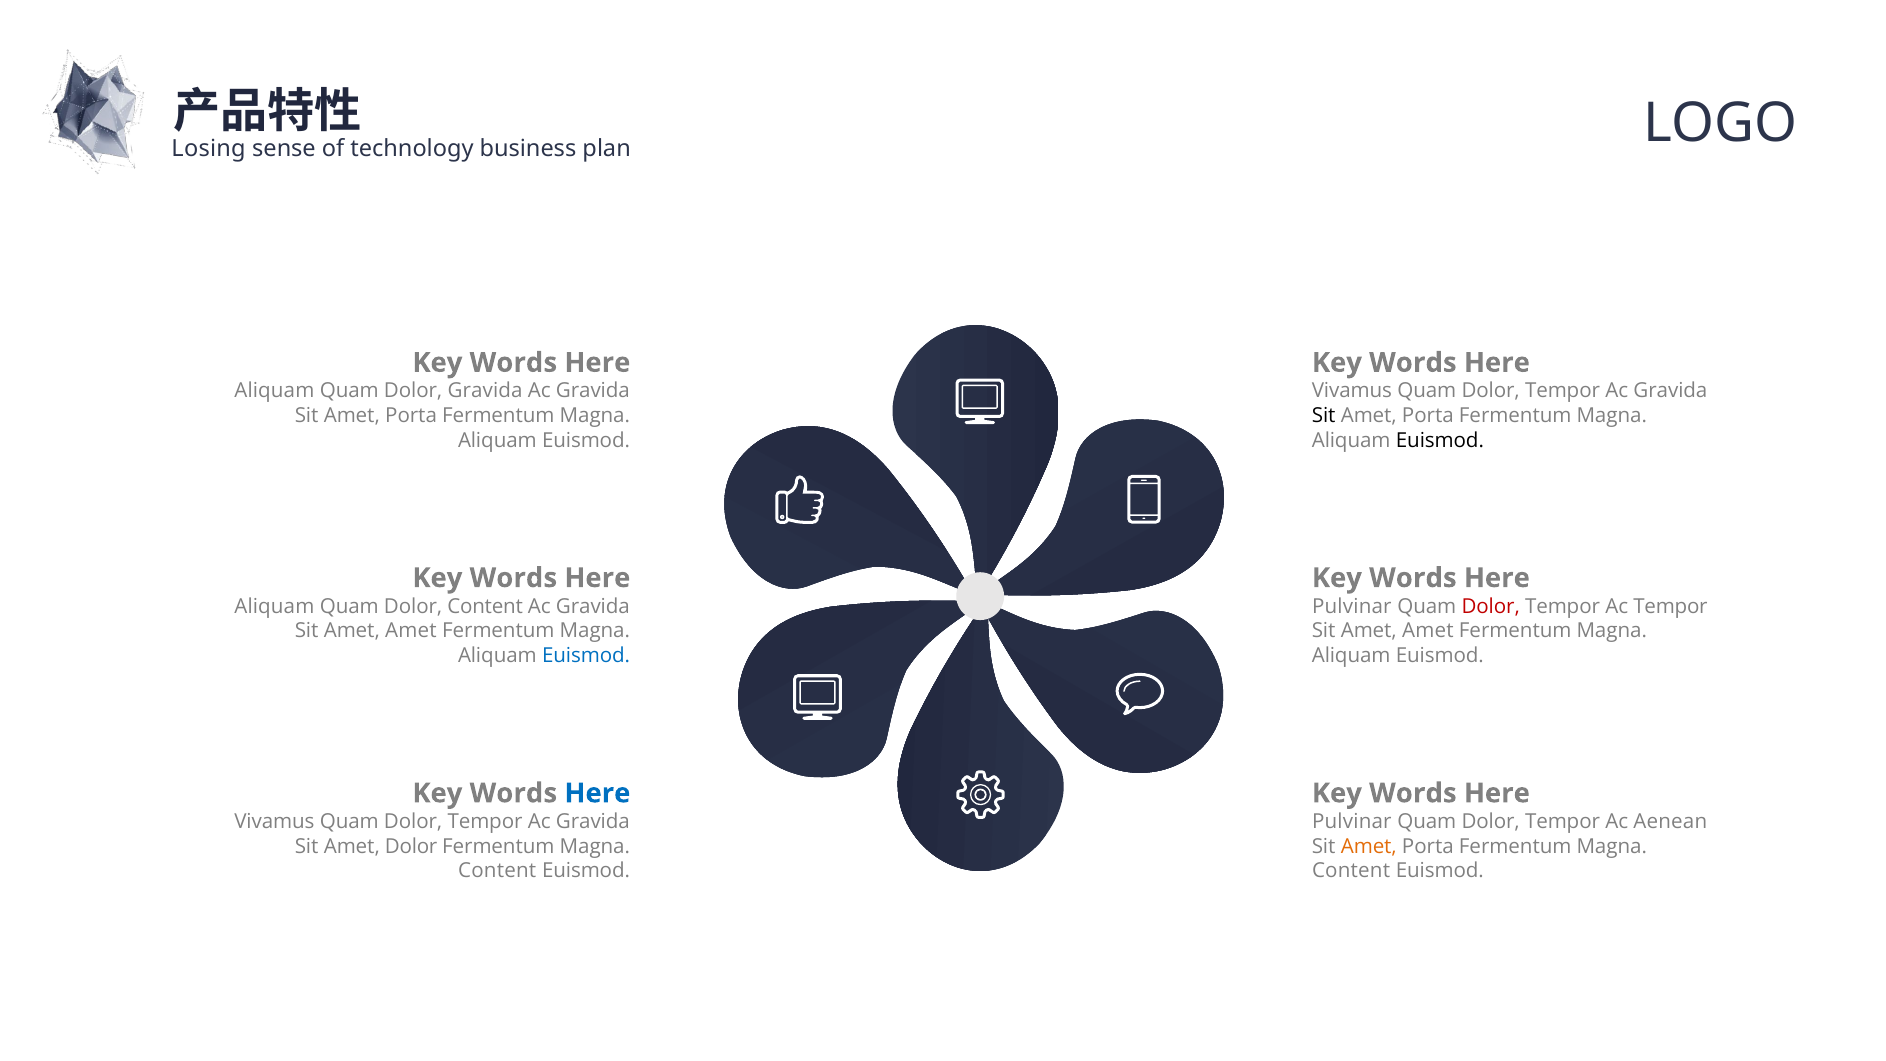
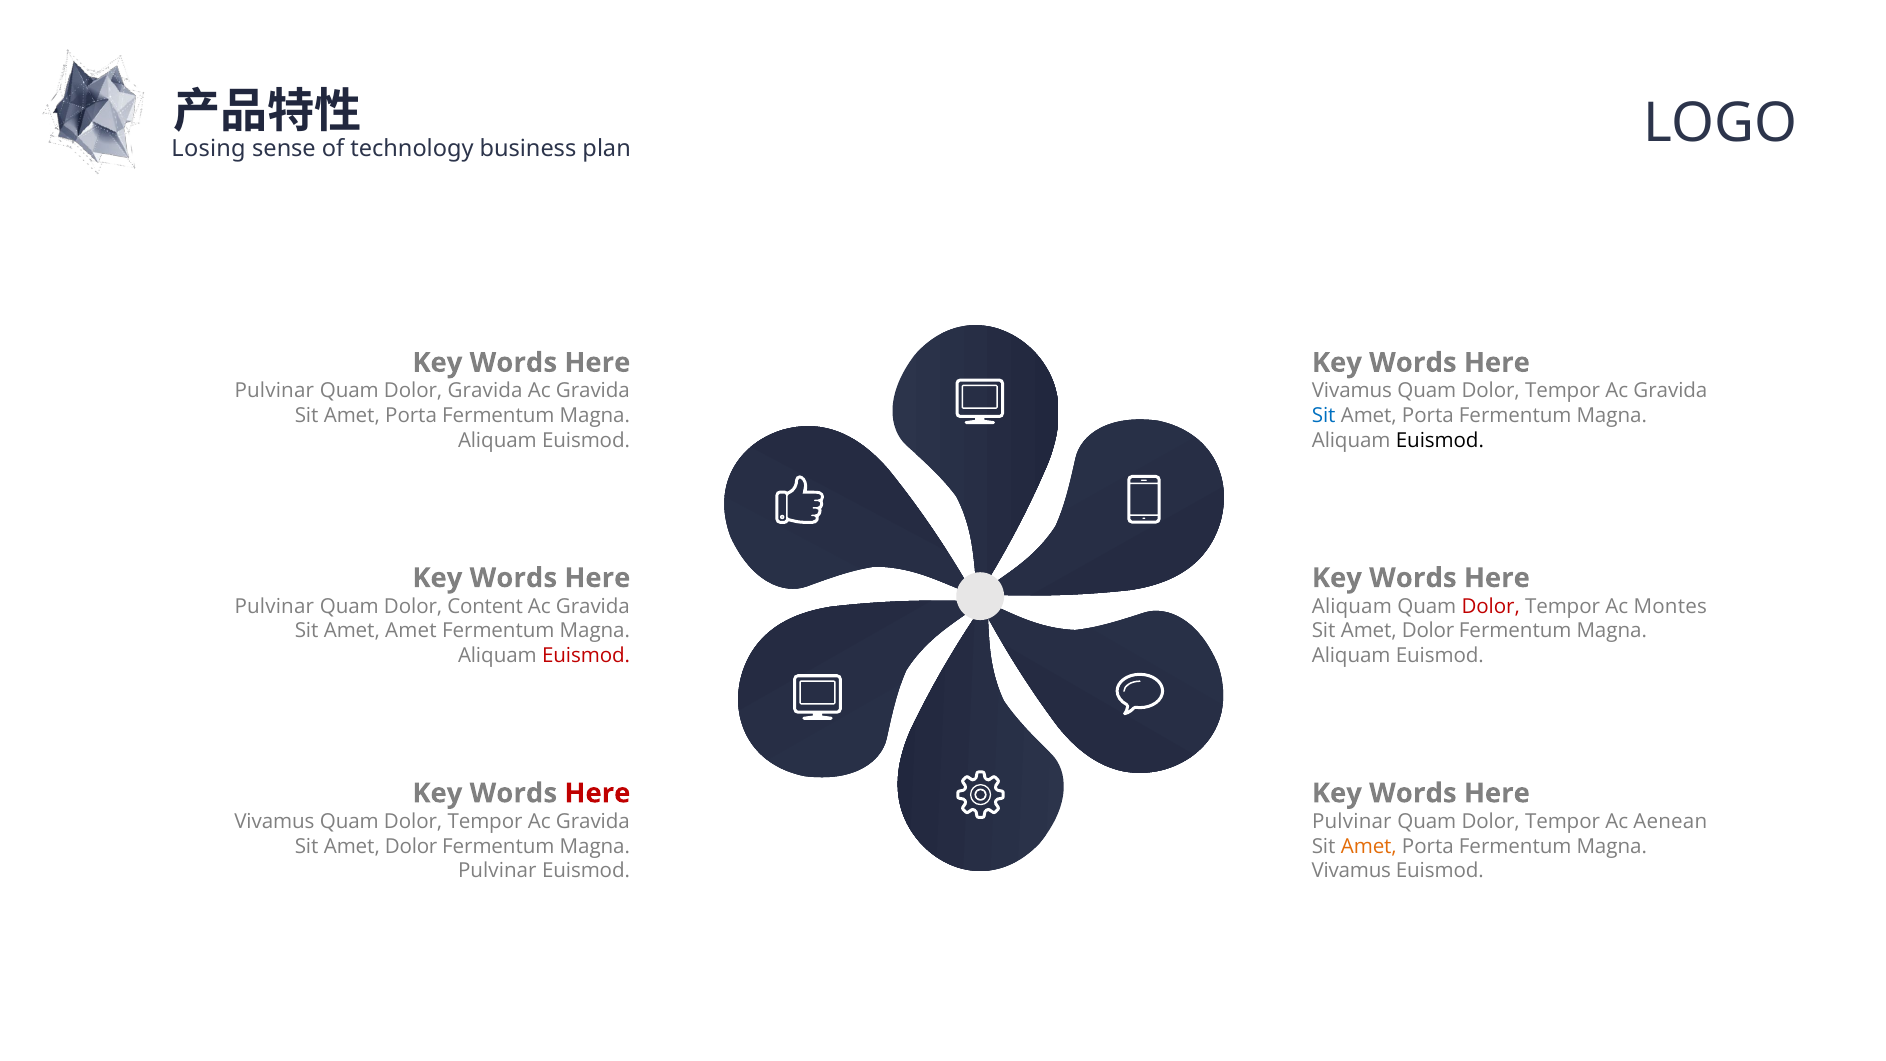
Aliquam: Aliquam -> Pulvinar (274, 391)
Sit colour: black -> blue (1324, 416)
Aliquam: Aliquam -> Pulvinar (274, 606)
Pulvinar: Pulvinar -> Aliquam (1352, 606)
Ac Tempor: Tempor -> Montes (1670, 606)
Amet: Amet -> Dolor (1428, 631)
Euismod colour: blue -> red (586, 656)
Here colour: blue -> red (597, 793)
Content: Content -> Pulvinar (497, 871)
Content: Content -> Vivamus (1351, 871)
